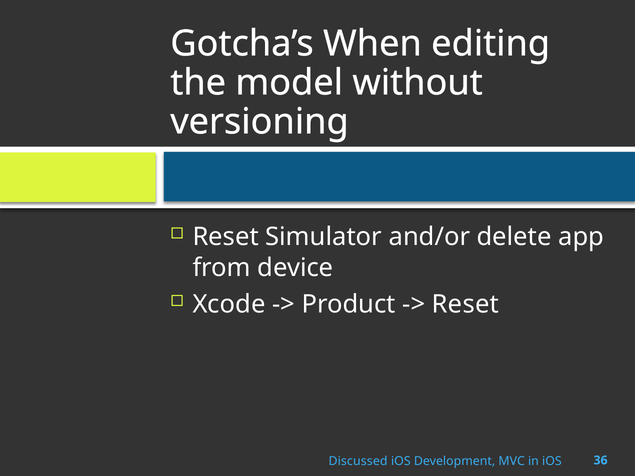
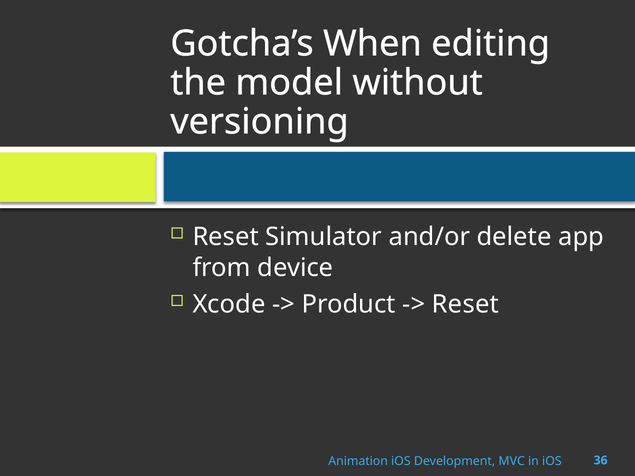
Discussed: Discussed -> Animation (358, 462)
